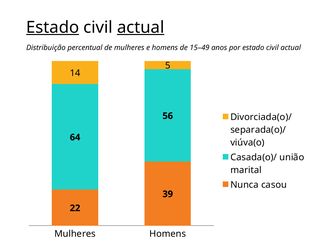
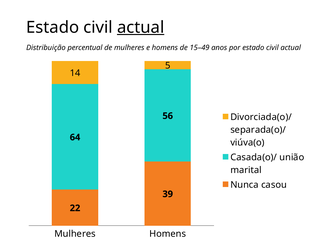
Estado underline: present -> none (53, 27)
